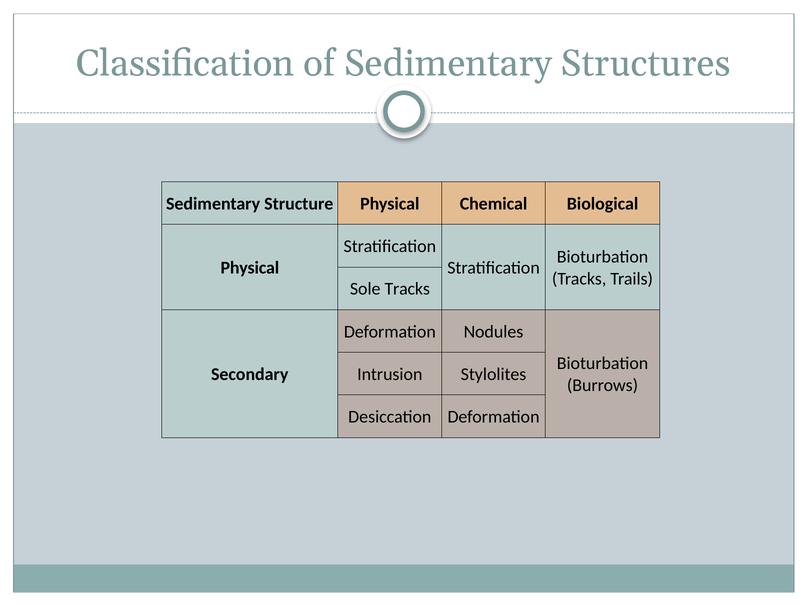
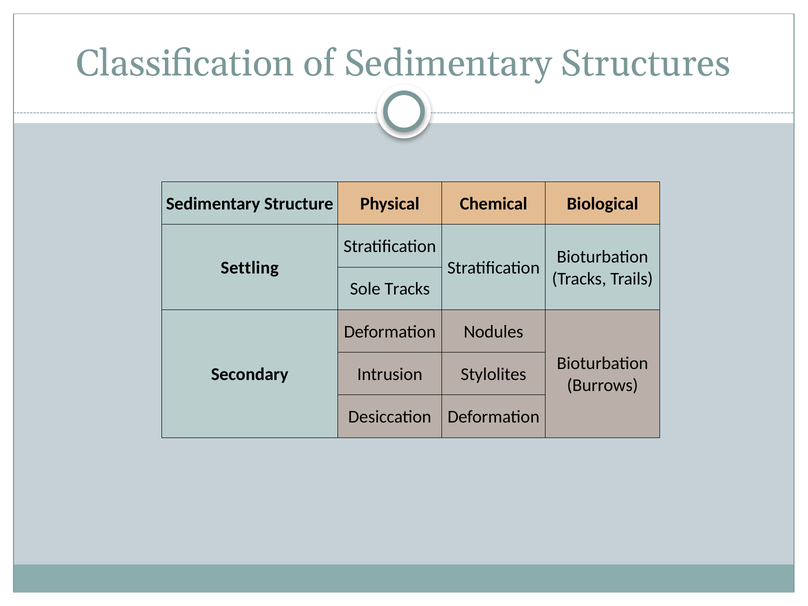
Physical: Physical -> Settling (250, 268)
